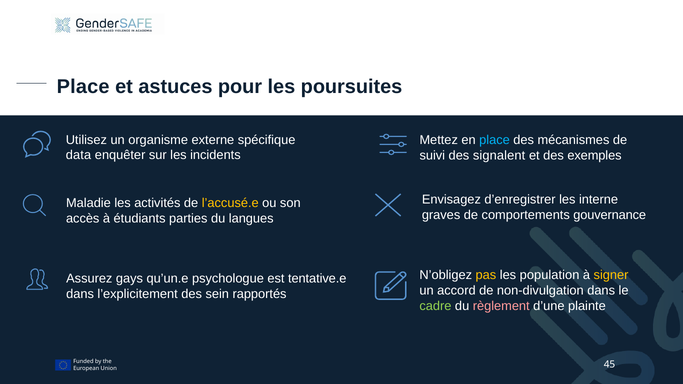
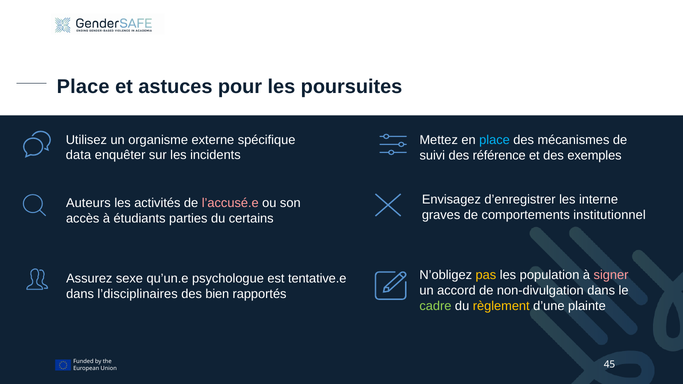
signalent: signalent -> référence (499, 155)
Maladie: Maladie -> Auteurs (88, 203)
l’accusé.e colour: yellow -> pink (230, 203)
gouvernance: gouvernance -> institutionnel (610, 215)
langues: langues -> certains (251, 218)
signer colour: yellow -> pink (611, 275)
gays: gays -> sexe (129, 279)
l’explicitement: l’explicitement -> l’disciplinaires (138, 294)
sein: sein -> bien (217, 294)
règlement colour: pink -> yellow (501, 306)
